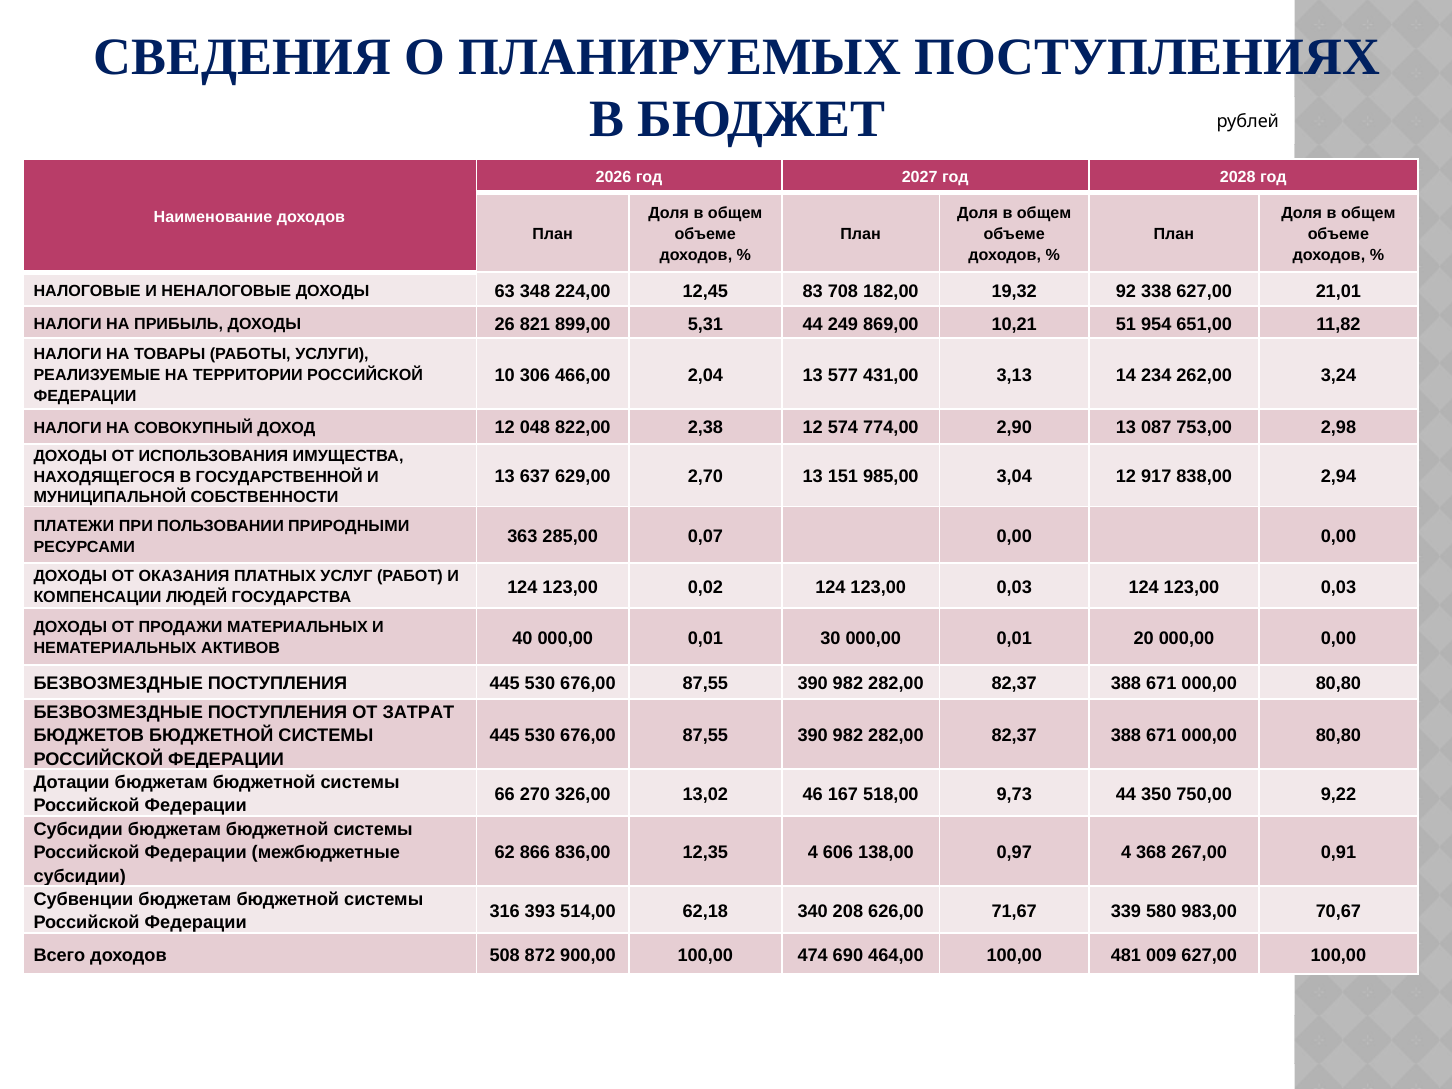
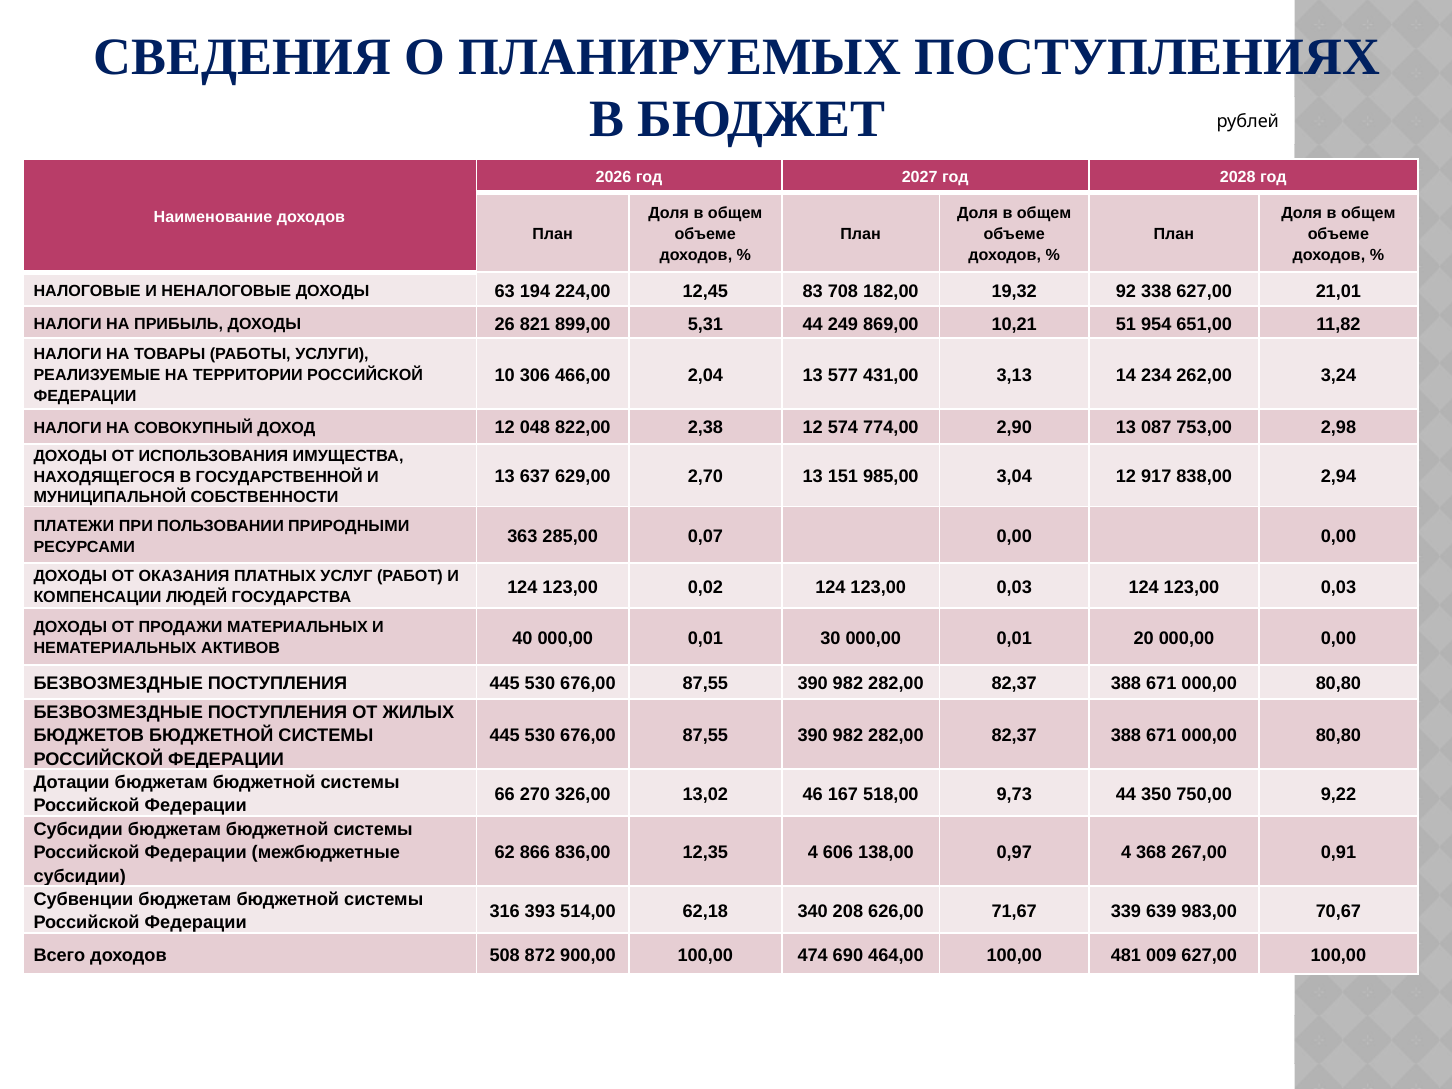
348: 348 -> 194 (535, 291)
ЗАТРАТ: ЗАТРАТ -> ЖИЛЫХ (418, 712)
580: 580 -> 639 (1161, 911)
